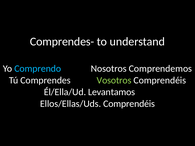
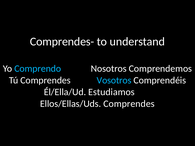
Vosotros colour: light green -> light blue (114, 80)
Levantamos: Levantamos -> Estudiamos (111, 92)
Ellos/Ellas/Uds Comprendéis: Comprendéis -> Comprendes (129, 104)
